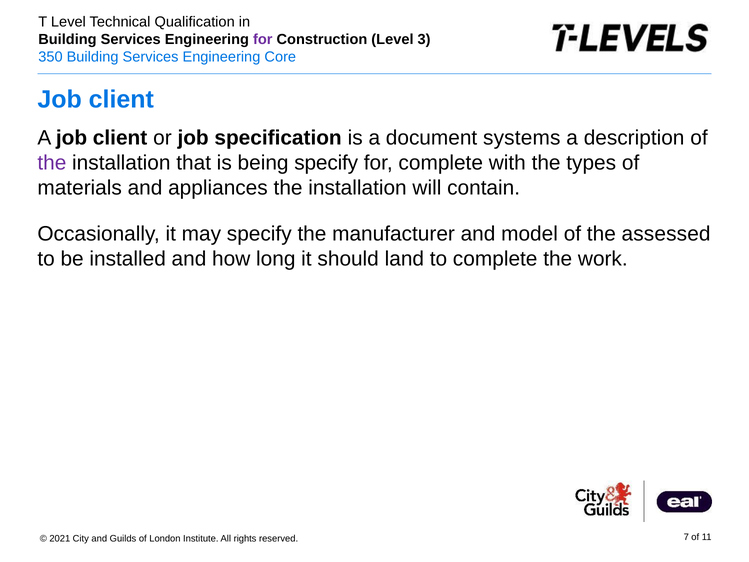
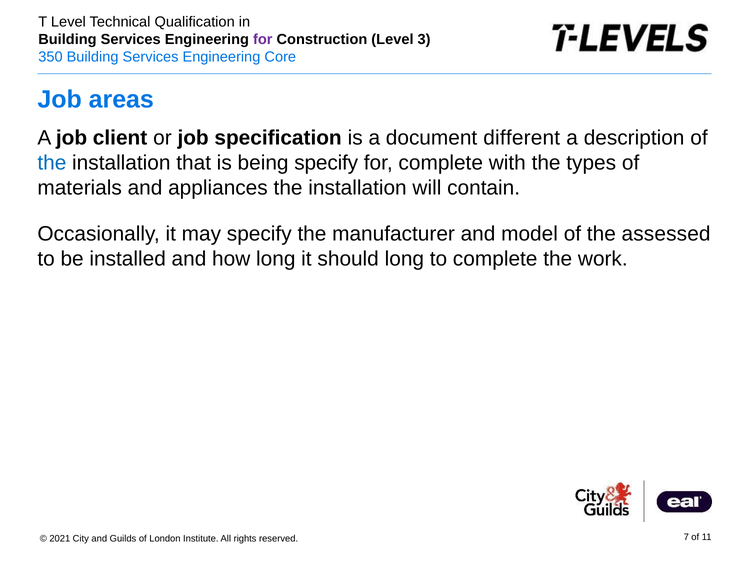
client: client -> areas (121, 99)
systems: systems -> different (522, 138)
the colour: purple -> blue (52, 163)
should land: land -> long (404, 259)
